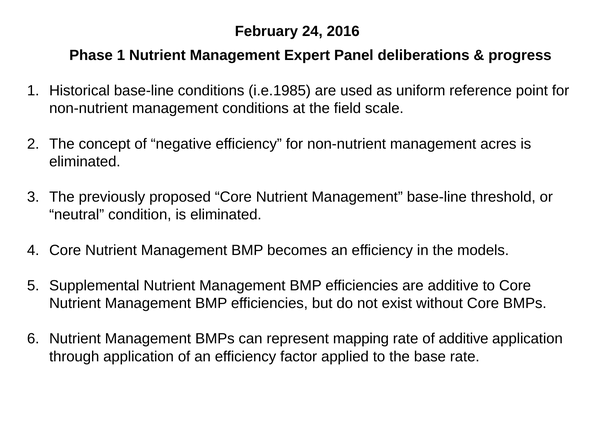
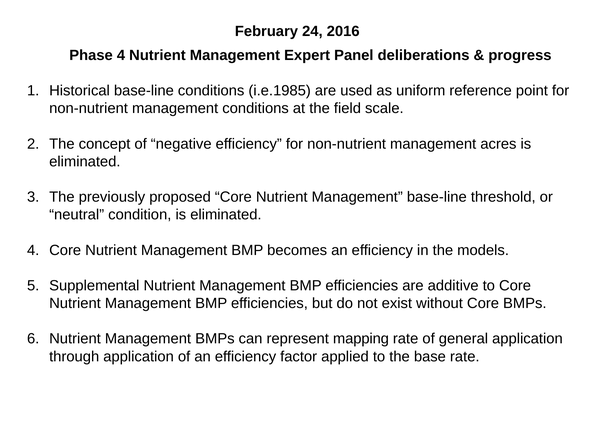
Phase 1: 1 -> 4 (121, 55)
of additive: additive -> general (463, 339)
